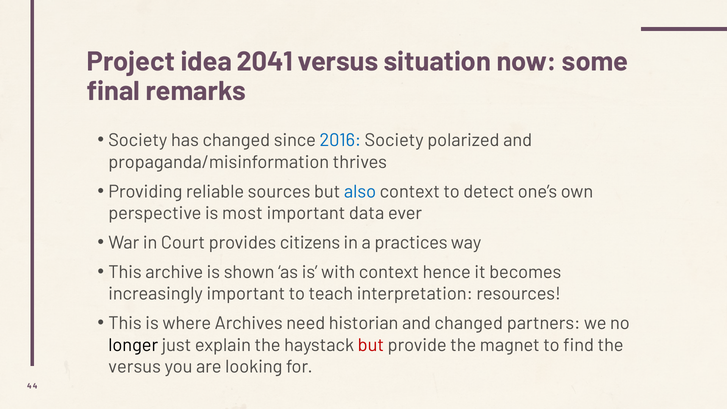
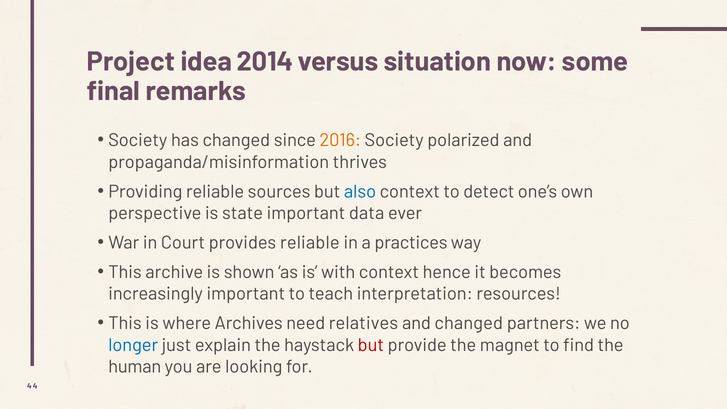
2041: 2041 -> 2014 (265, 62)
2016 colour: blue -> orange (340, 140)
most: most -> state (243, 213)
provides citizens: citizens -> reliable (310, 243)
historian: historian -> relatives (364, 323)
longer colour: black -> blue (133, 345)
versus: versus -> human (135, 367)
